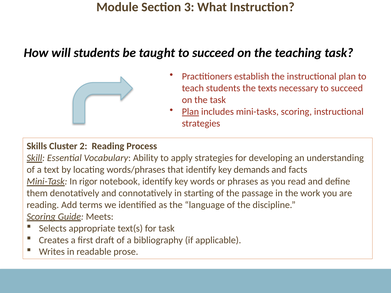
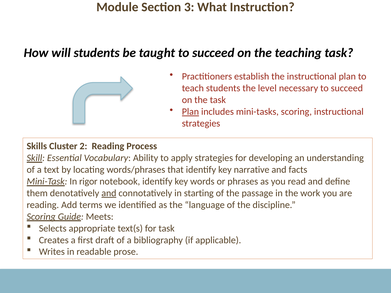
texts: texts -> level (267, 88)
demands: demands -> narrative (252, 170)
and underline: none -> present (109, 193)
